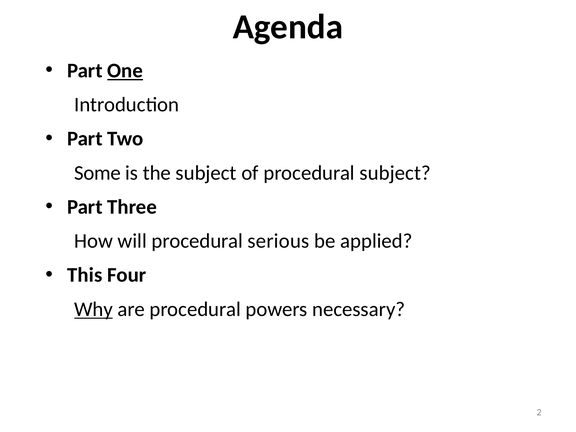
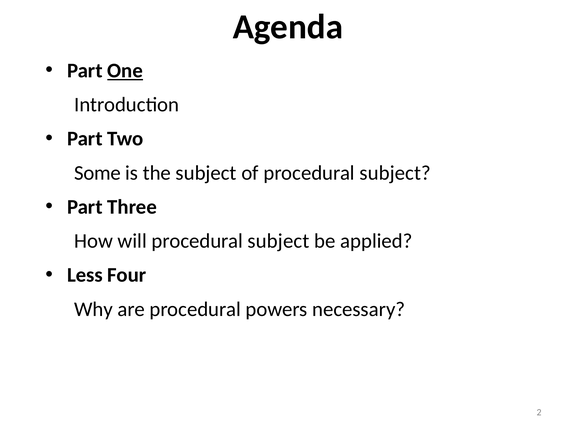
will procedural serious: serious -> subject (279, 241)
This: This -> Less (85, 275)
Why underline: present -> none (94, 309)
